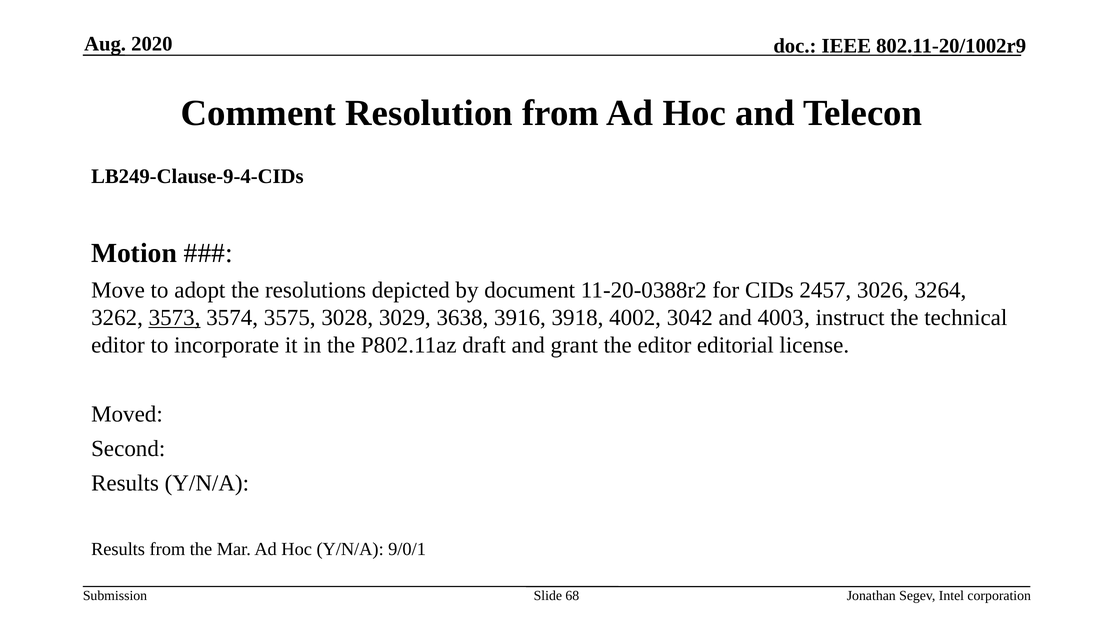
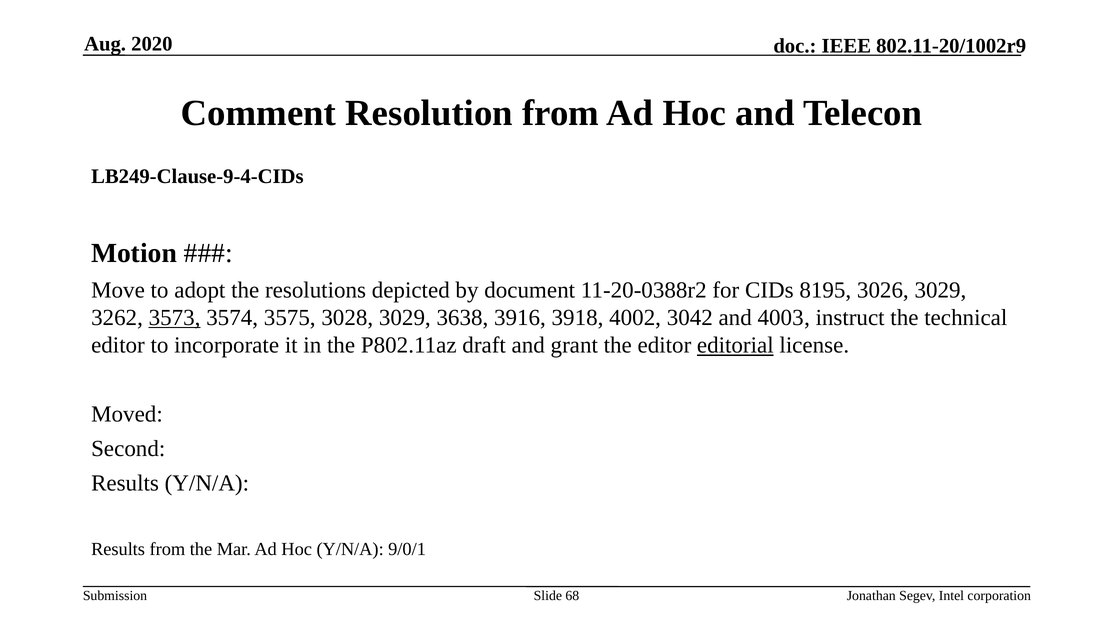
2457: 2457 -> 8195 (825, 290)
3026 3264: 3264 -> 3029 (940, 290)
editorial underline: none -> present (735, 345)
